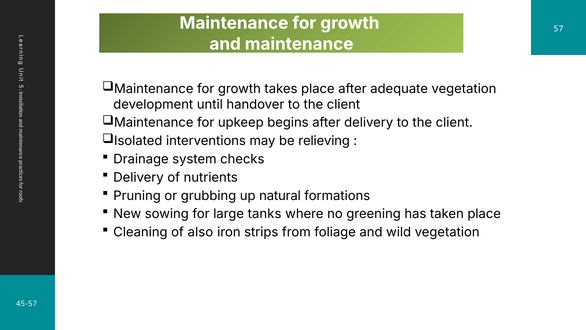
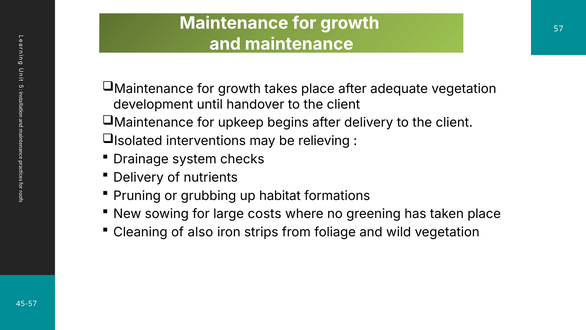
natural: natural -> habitat (280, 195)
tanks: tanks -> costs (265, 214)
